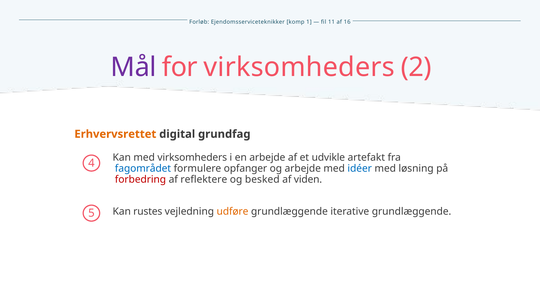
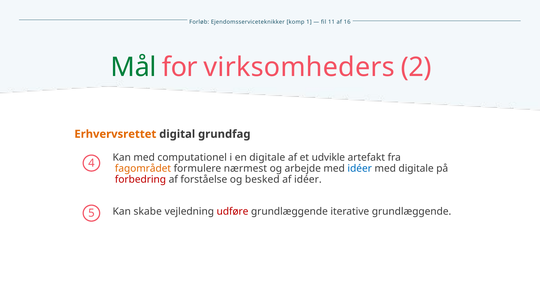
Mål colour: purple -> green (133, 67)
med virksomheders: virksomheders -> computationel (192, 157)
en arbejde: arbejde -> digitale (267, 157)
fagområdet colour: blue -> orange (143, 168)
opfanger: opfanger -> nærmest (245, 168)
med løsning: løsning -> digitale (416, 168)
reflektere: reflektere -> forståelse (204, 179)
af viden: viden -> idéer (308, 179)
rustes: rustes -> skabe (148, 211)
udføre colour: orange -> red (233, 211)
